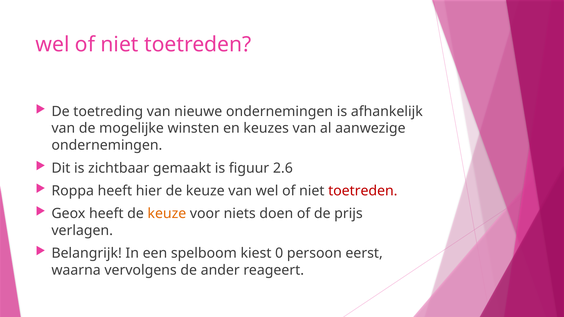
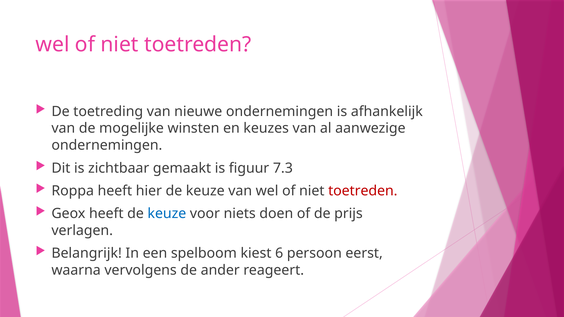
2.6: 2.6 -> 7.3 (283, 168)
keuze colour: orange -> blue (167, 214)
0: 0 -> 6 (279, 253)
